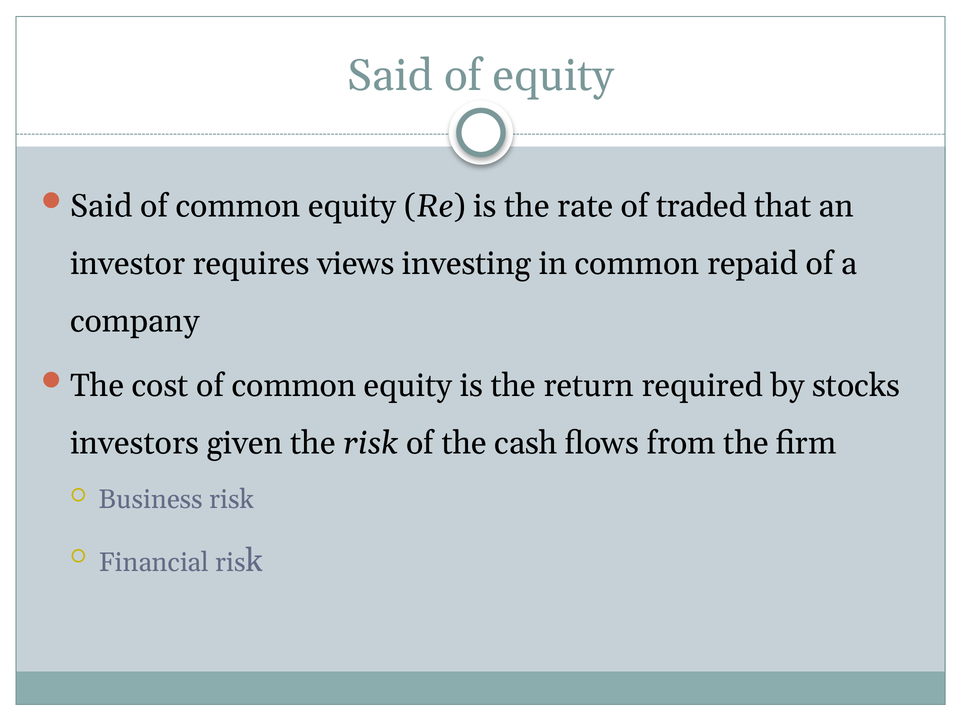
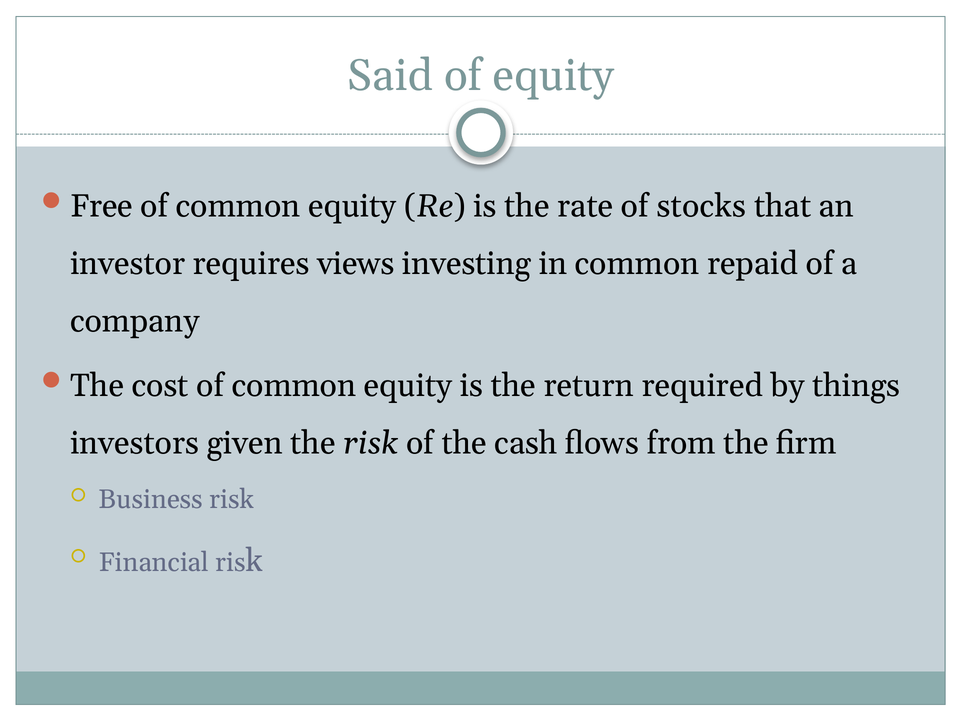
Said: Said -> Free (101, 206)
traded: traded -> stocks (701, 206)
stocks: stocks -> things (856, 386)
